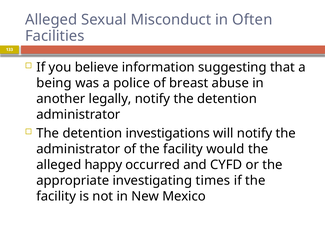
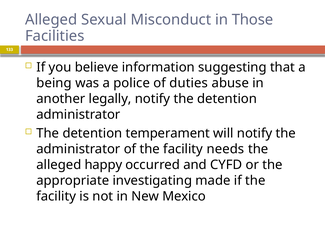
Often: Often -> Those (252, 20)
breast: breast -> duties (189, 83)
investigations: investigations -> temperament (168, 133)
would: would -> needs (225, 149)
times: times -> made (213, 180)
